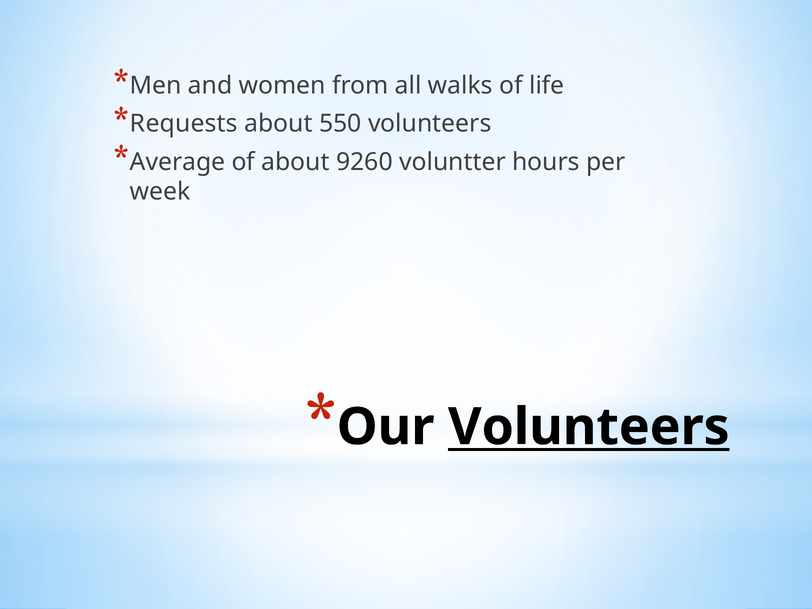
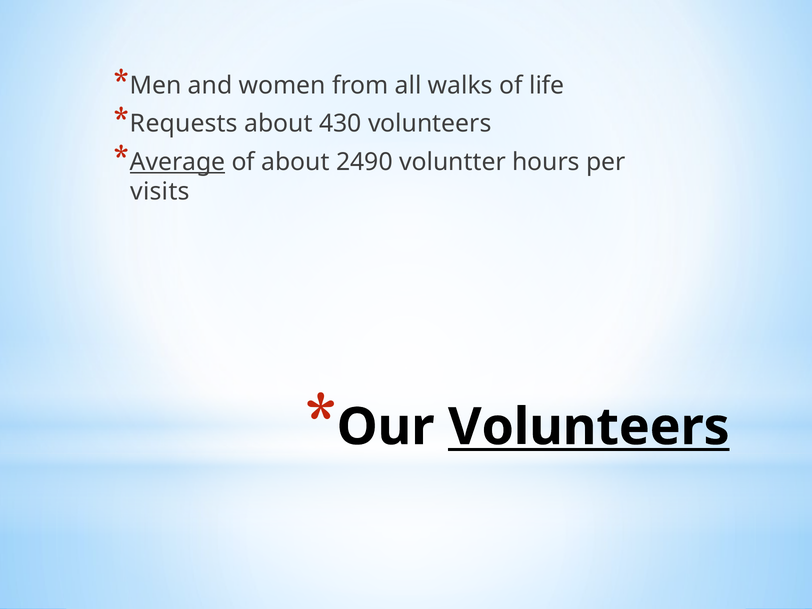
550: 550 -> 430 (340, 124)
Average underline: none -> present (178, 162)
9260: 9260 -> 2490 (364, 162)
week: week -> visits (160, 192)
